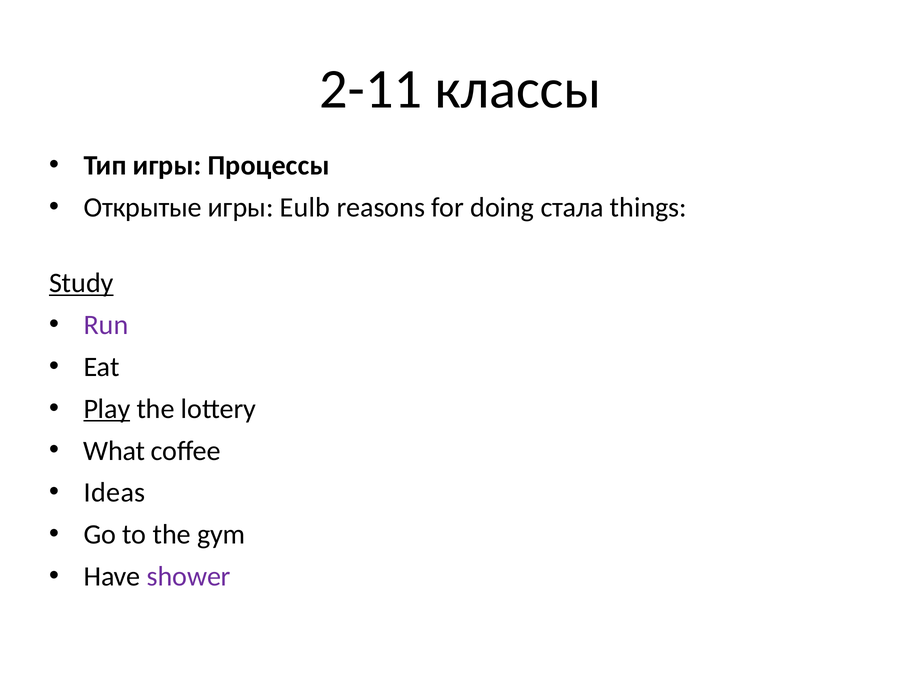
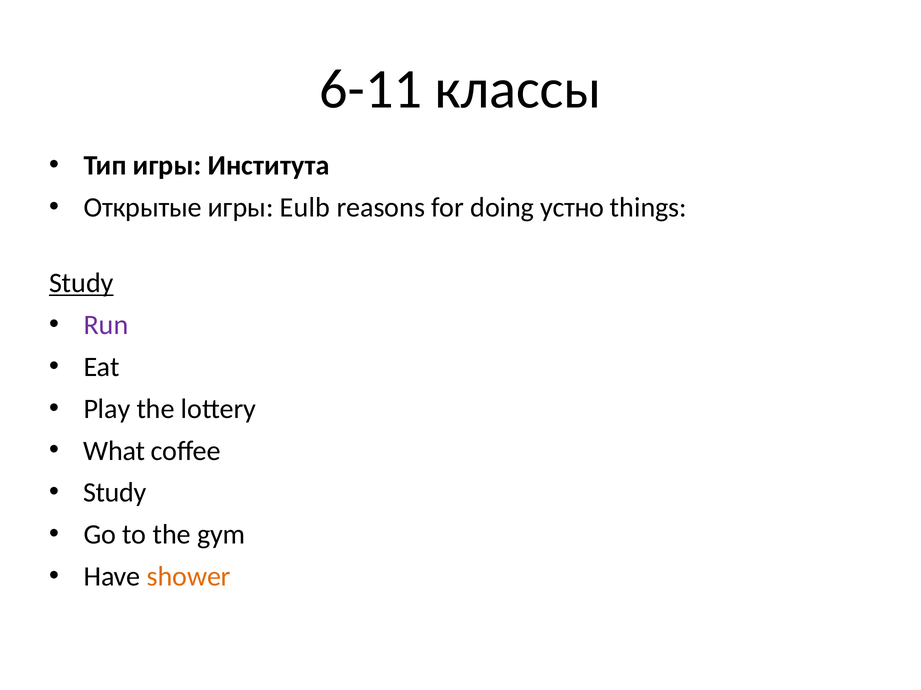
2-11: 2-11 -> 6-11 (371, 89)
Процессы: Процессы -> Института (269, 166)
стала: стала -> устно (572, 208)
Play underline: present -> none (107, 409)
Ideas: Ideas -> Study (115, 493)
shower colour: purple -> orange (189, 577)
